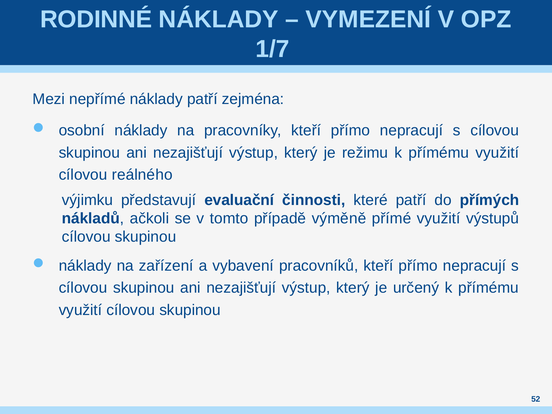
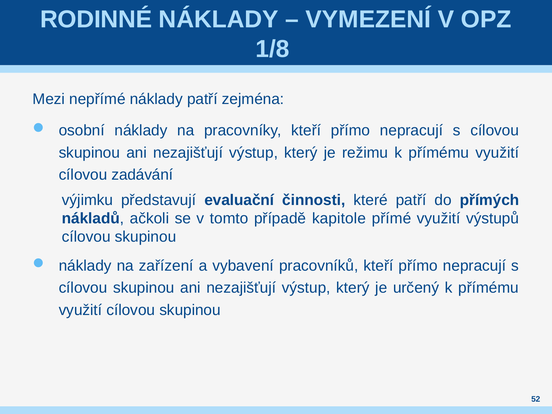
1/7: 1/7 -> 1/8 (273, 49)
reálného: reálného -> zadávání (142, 175)
výměně: výměně -> kapitole (339, 218)
